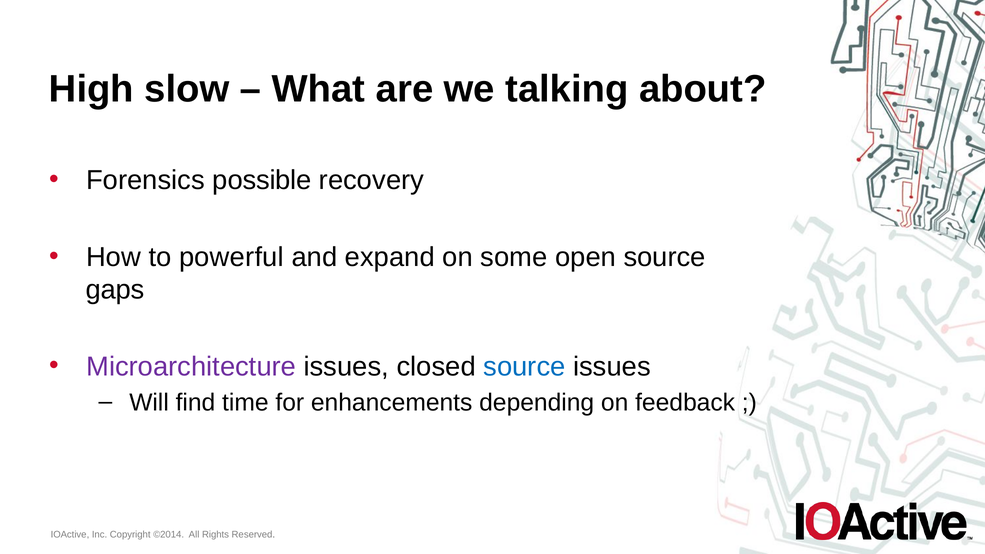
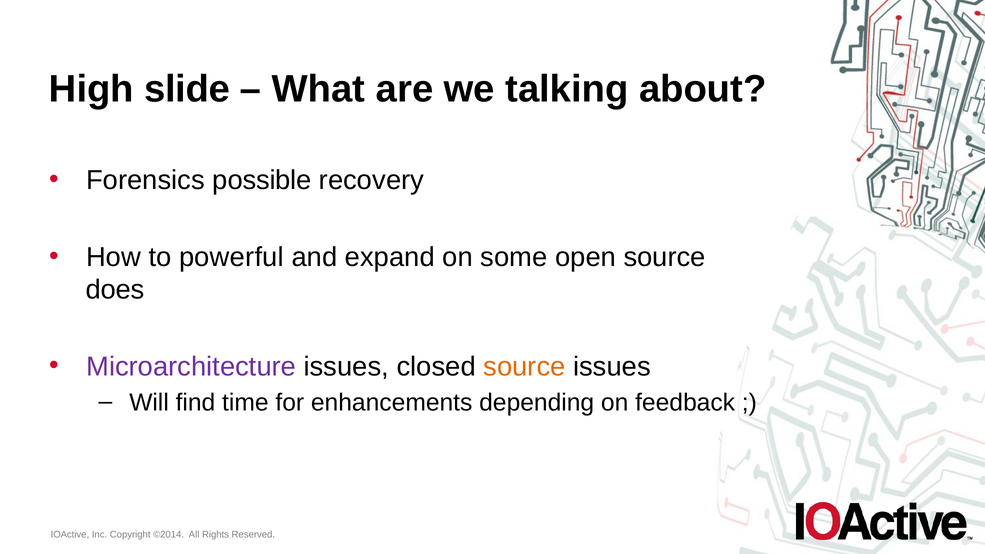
slow: slow -> slide (187, 89)
gaps: gaps -> does (115, 290)
source colour: blue -> orange (524, 367)
